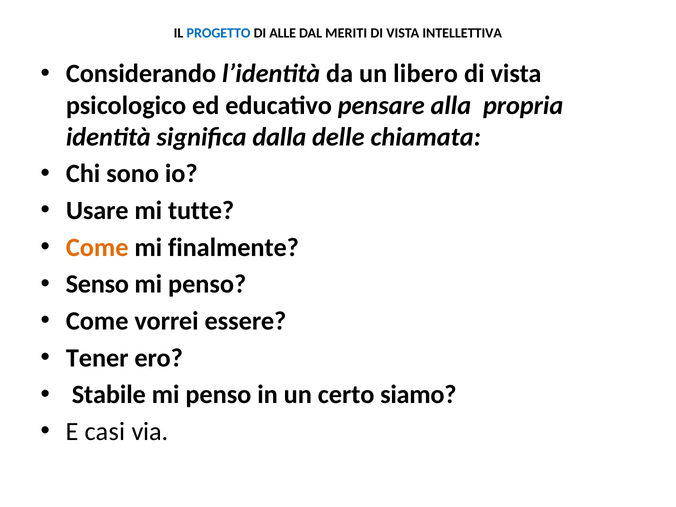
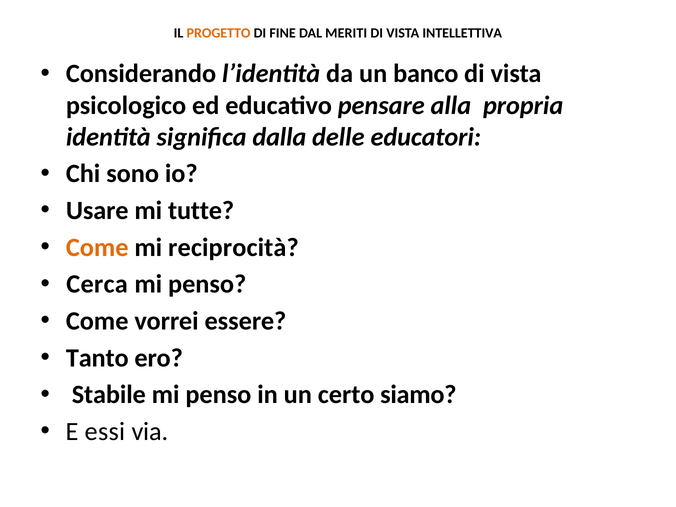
PROGETTO colour: blue -> orange (219, 33)
ALLE: ALLE -> FINE (283, 33)
libero: libero -> banco (426, 74)
chiamata: chiamata -> educatori (426, 137)
finalmente: finalmente -> reciprocità (233, 247)
Senso: Senso -> Cerca (97, 284)
Tener: Tener -> Tanto (97, 358)
casi: casi -> essi (105, 432)
